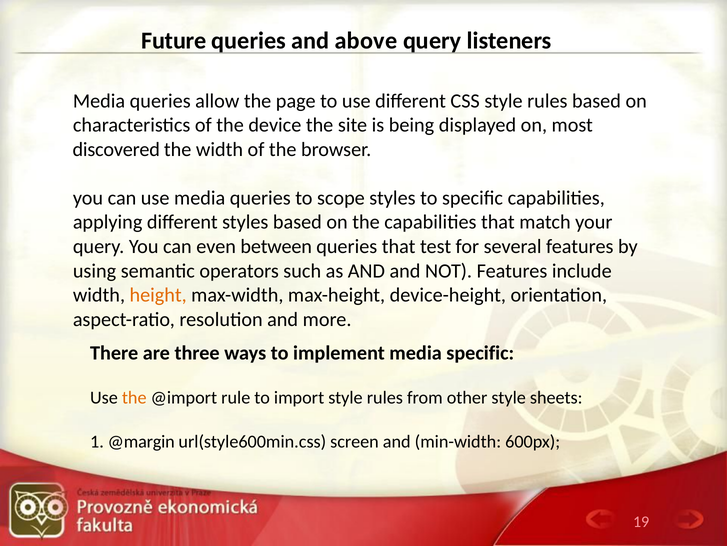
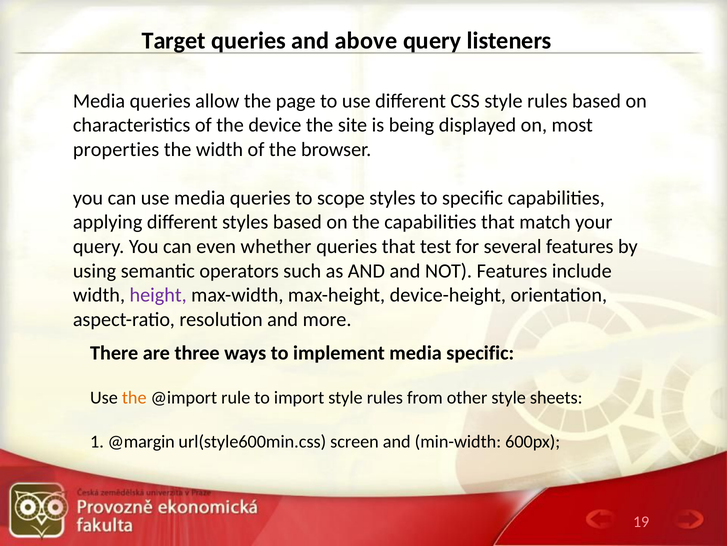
Future: Future -> Target (174, 41)
discovered: discovered -> properties (116, 149)
between: between -> whether (276, 246)
height colour: orange -> purple (158, 295)
